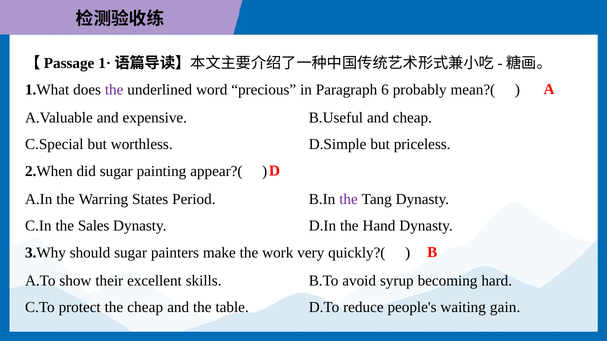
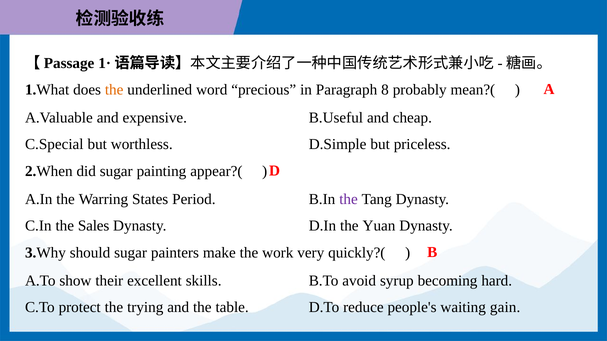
the colour: purple -> orange (114, 90)
6: 6 -> 8 (385, 90)
Hand: Hand -> Yuan (379, 226)
the cheap: cheap -> trying (145, 308)
